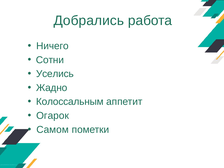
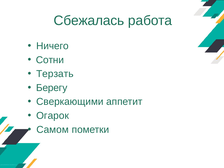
Добрались: Добрались -> Сбежалась (89, 21)
Уселись: Уселись -> Терзать (55, 74)
Жадно: Жадно -> Берегу (52, 88)
Колоссальным: Колоссальным -> Сверкающими (70, 102)
